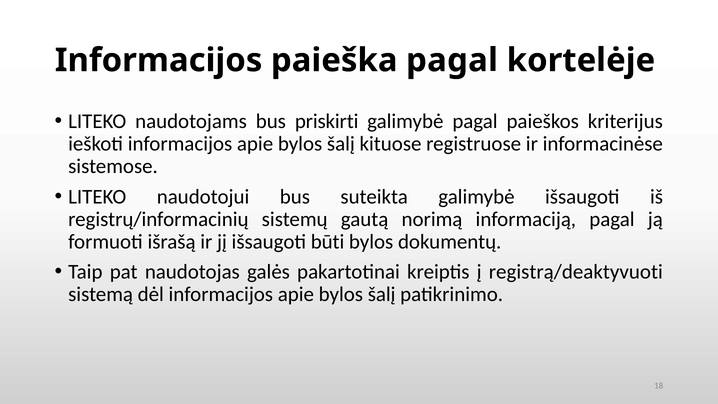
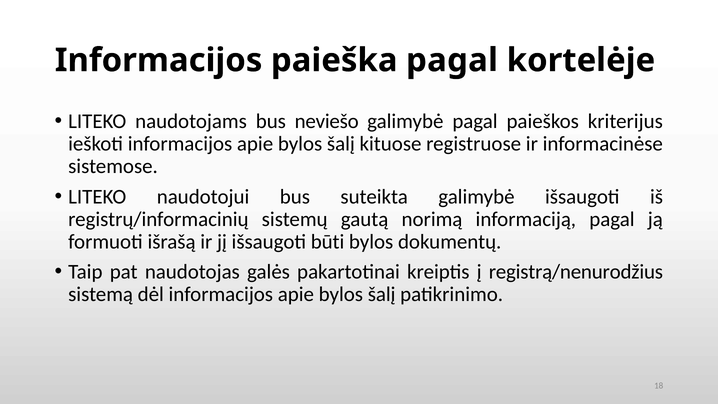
priskirti: priskirti -> neviešo (327, 121)
registrą/deaktyvuoti: registrą/deaktyvuoti -> registrą/nenurodžius (576, 272)
